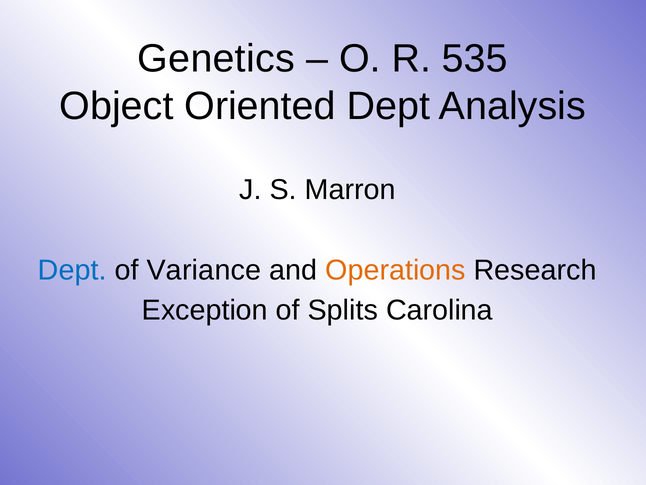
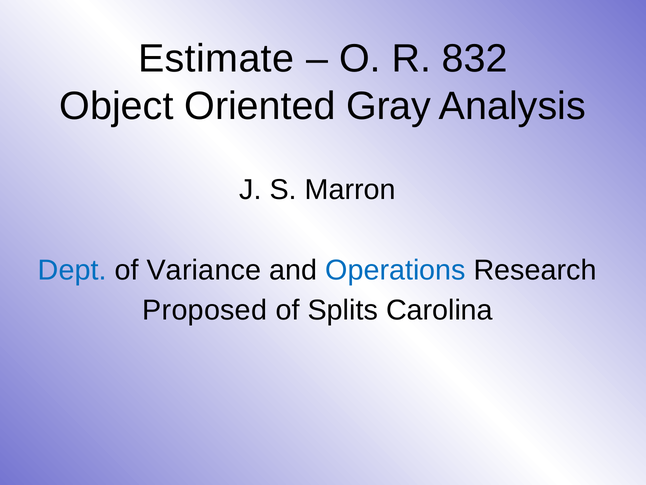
Genetics: Genetics -> Estimate (216, 59)
535: 535 -> 832 (475, 59)
Oriented Dept: Dept -> Gray (389, 106)
Operations colour: orange -> blue (396, 270)
Exception: Exception -> Proposed (205, 310)
